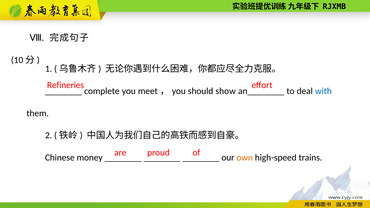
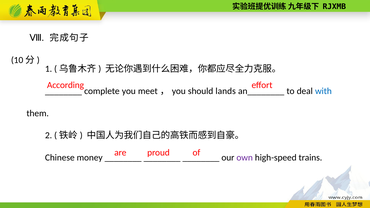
Refineries: Refineries -> According (66, 85)
show: show -> lands (226, 91)
own colour: orange -> purple (245, 158)
